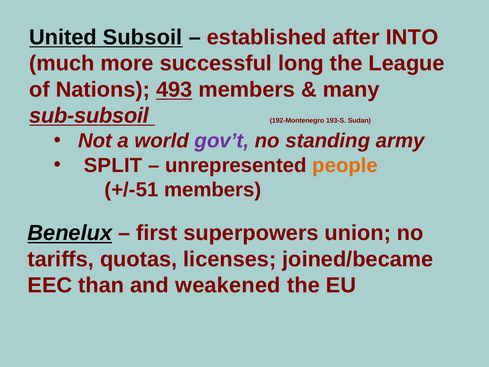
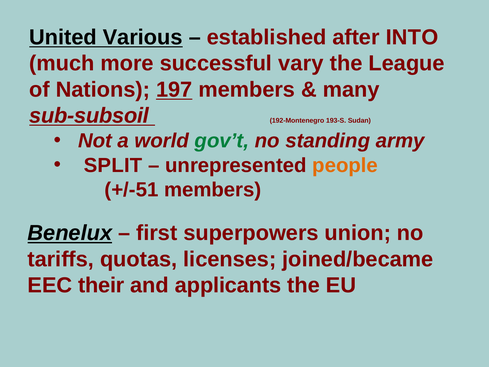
Subsoil: Subsoil -> Various (143, 37)
long: long -> vary (301, 63)
493: 493 -> 197 (174, 89)
gov’t colour: purple -> green (222, 141)
than: than -> their (101, 285)
weakened: weakened -> applicants (228, 285)
